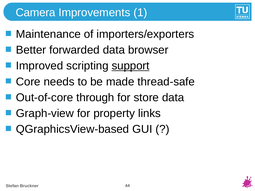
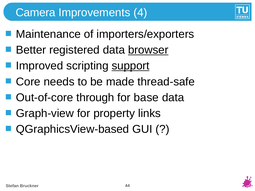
1: 1 -> 4 (140, 13)
forwarded: forwarded -> registered (74, 50)
browser underline: none -> present (148, 50)
store: store -> base (146, 98)
